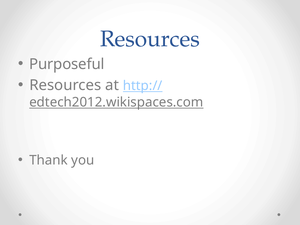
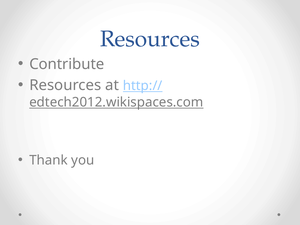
Purposeful: Purposeful -> Contribute (67, 64)
